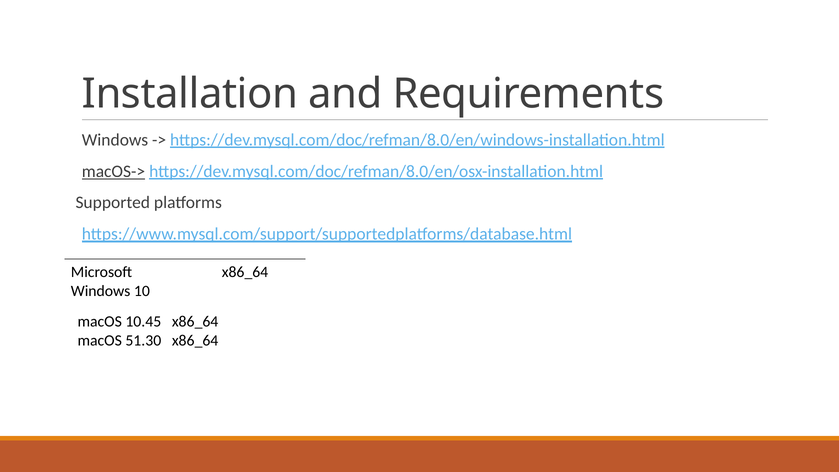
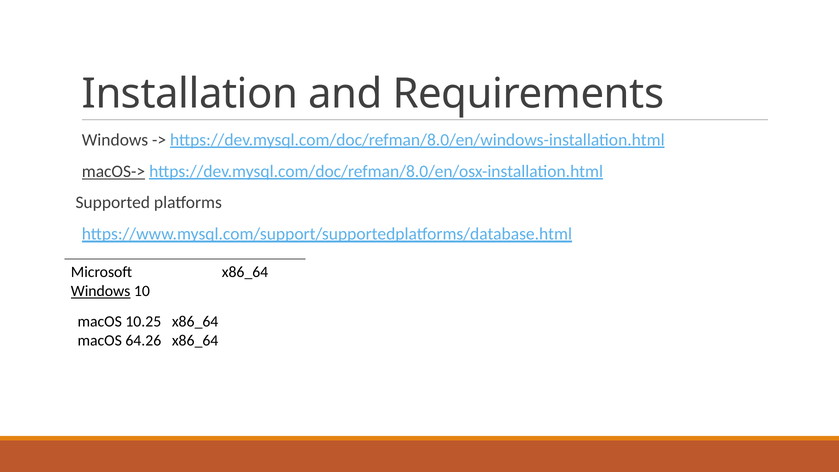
Windows underline: none -> present (101, 291)
10.45: 10.45 -> 10.25 (143, 322)
51.30: 51.30 -> 64.26 (143, 340)
